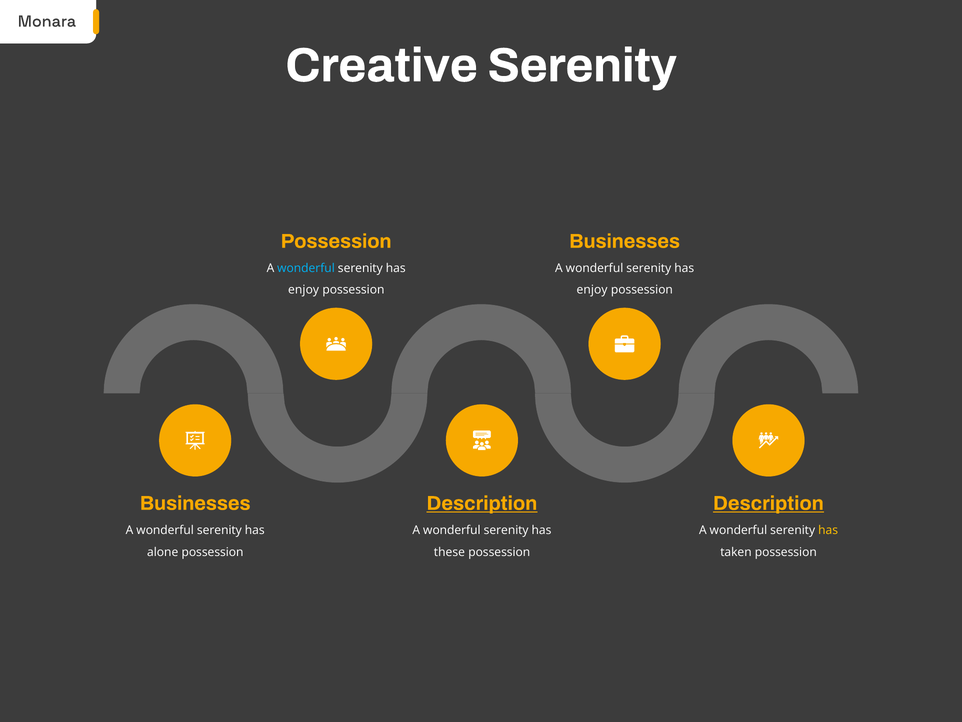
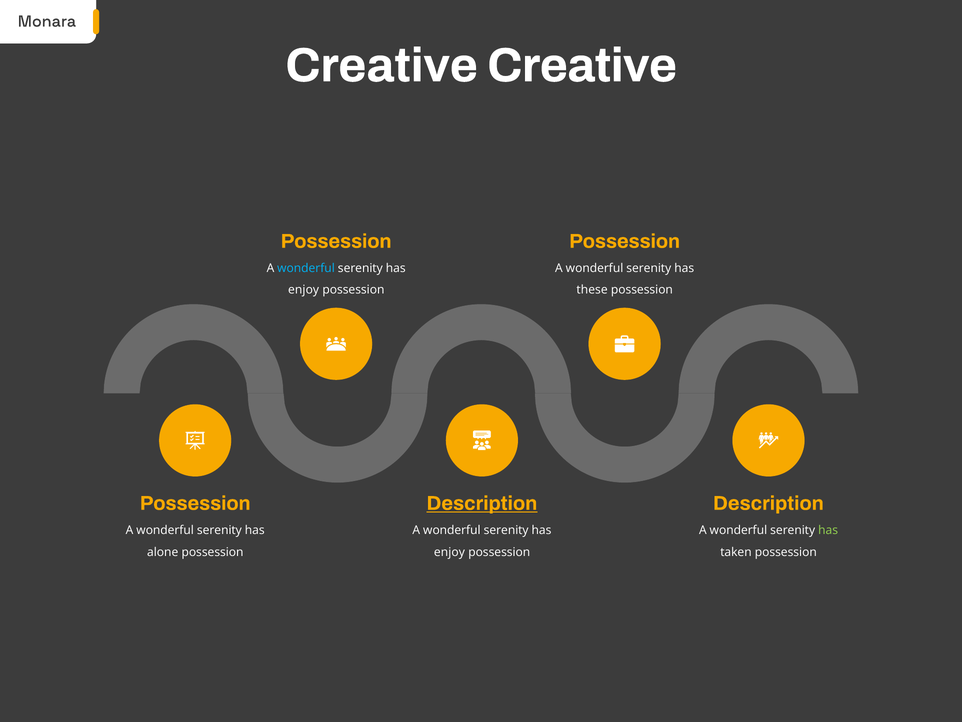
Creative Serenity: Serenity -> Creative (582, 65)
Businesses: Businesses -> Possession (625, 241)
enjoy: enjoy -> these (592, 290)
Businesses: Businesses -> Possession (195, 503)
Description underline: present -> none (768, 503)
has colour: yellow -> light green (828, 530)
these: these -> enjoy (449, 552)
